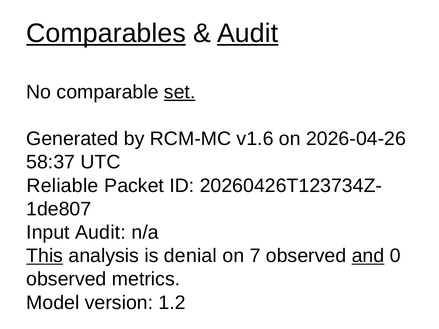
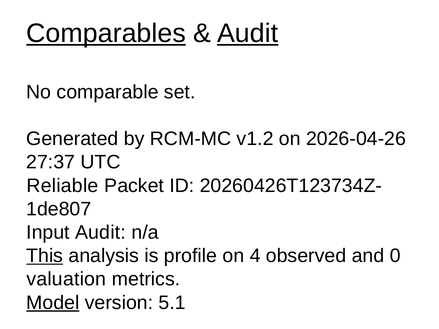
set underline: present -> none (180, 92)
v1.6: v1.6 -> v1.2 (255, 139)
58:37: 58:37 -> 27:37 (51, 162)
denial: denial -> profile (191, 256)
7: 7 -> 4 (255, 256)
and underline: present -> none (368, 256)
observed: observed -> valuation (66, 279)
Model underline: none -> present (53, 303)
1.2: 1.2 -> 5.1 (172, 303)
